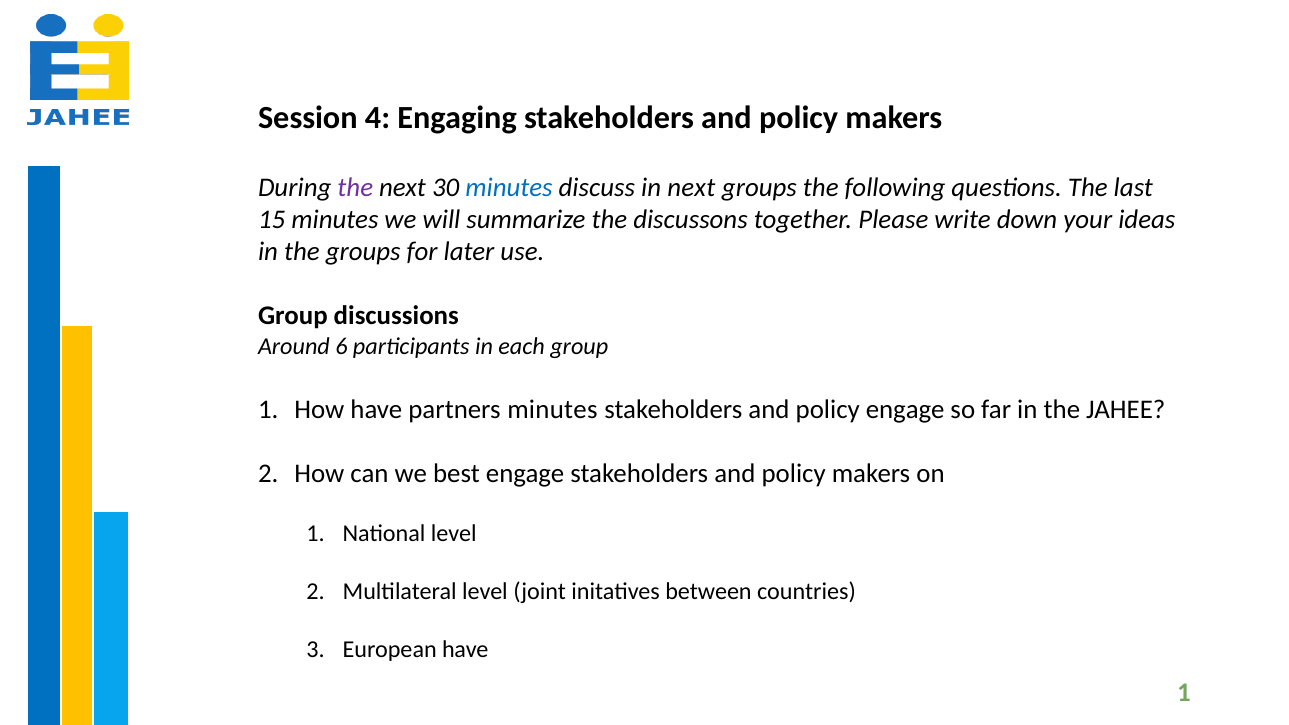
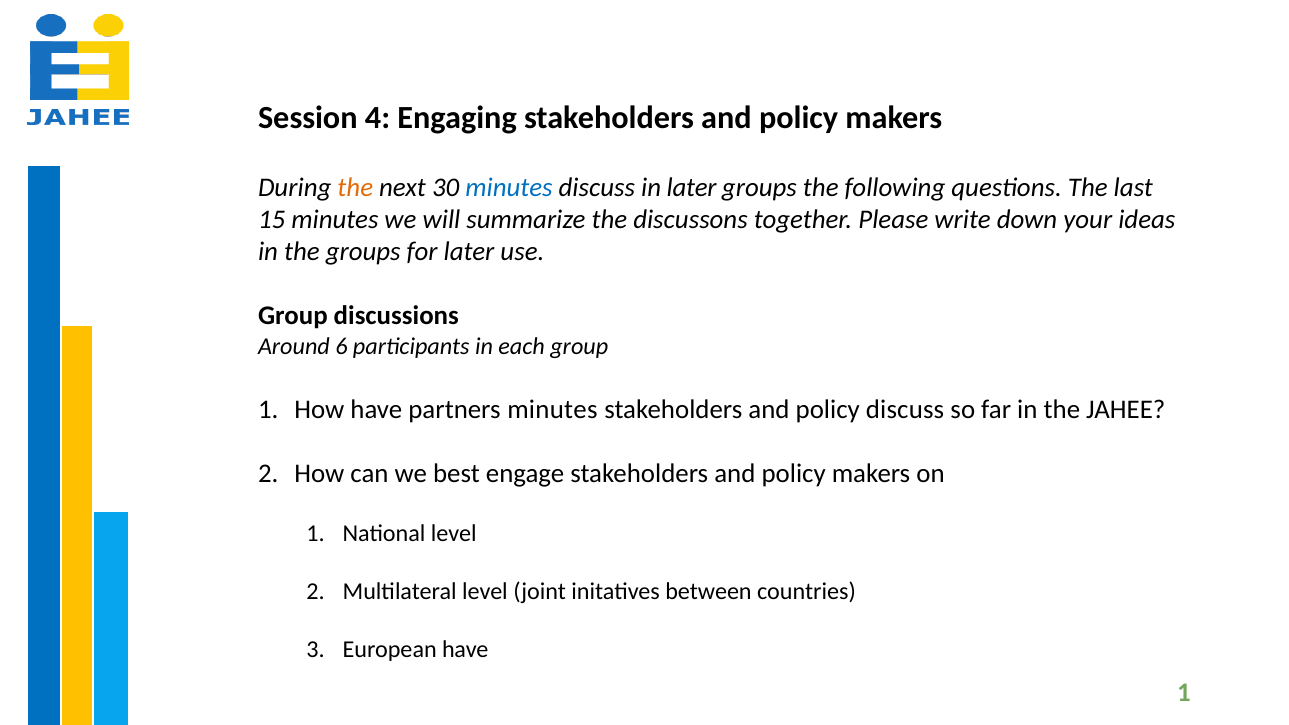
the colour: purple -> orange (355, 187)
in next: next -> later (692, 187)
policy engage: engage -> discuss (905, 410)
